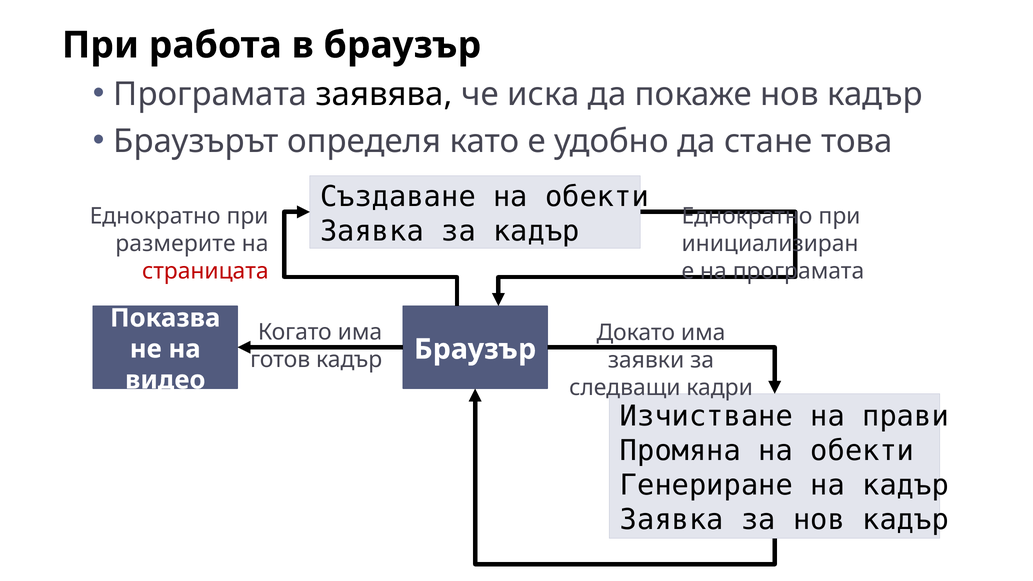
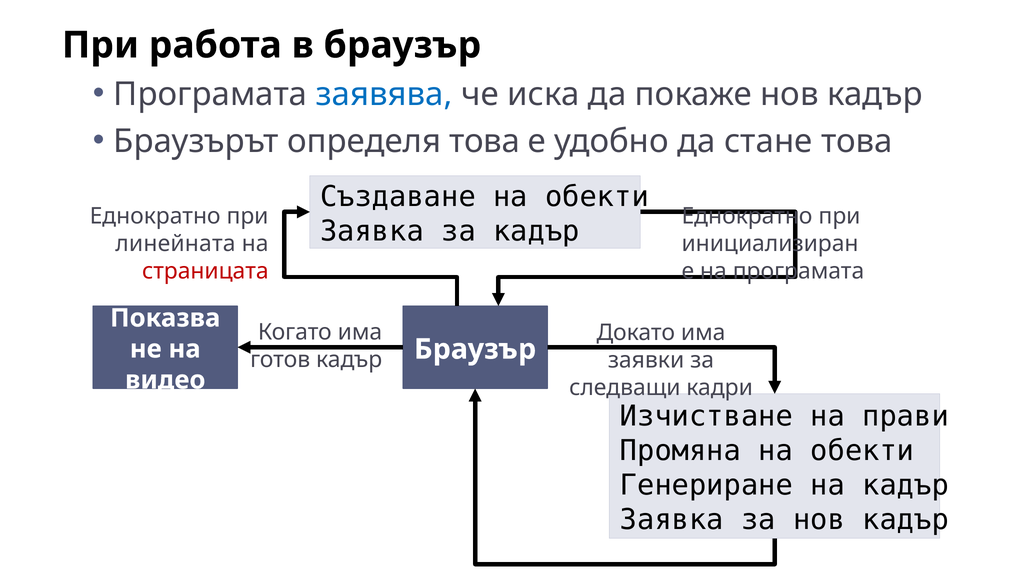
заявява colour: black -> blue (384, 94)
определя като: като -> това (485, 141)
размерите: размерите -> линейната (175, 244)
